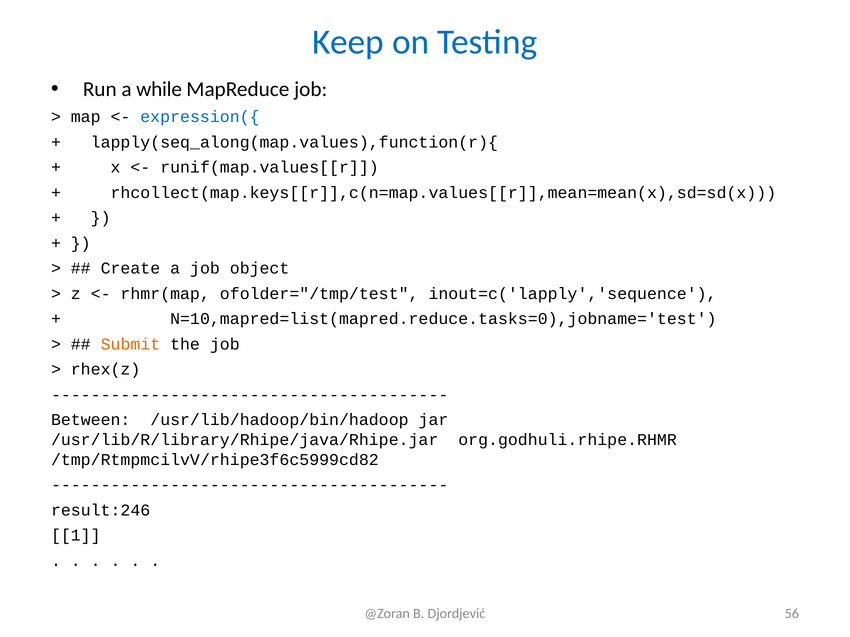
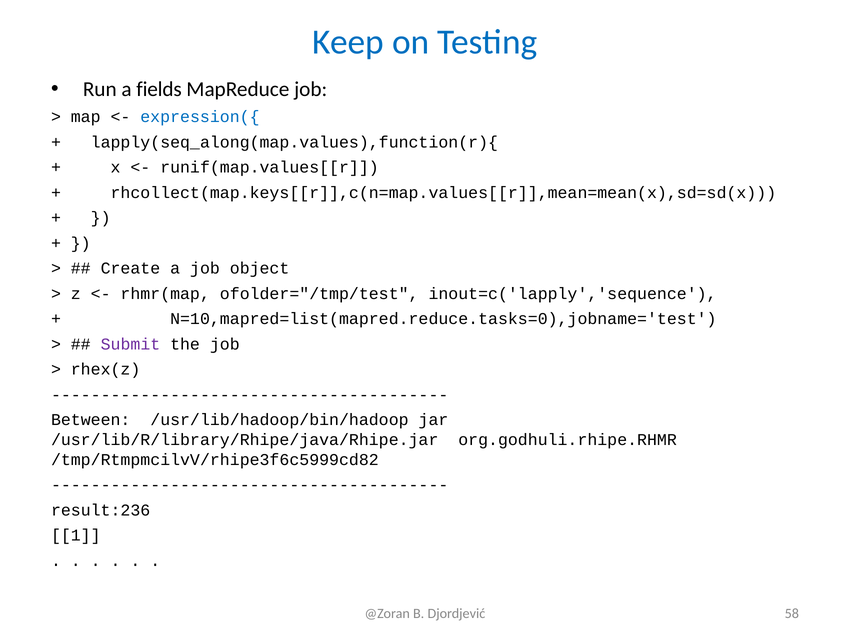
while: while -> fields (159, 89)
Submit colour: orange -> purple (130, 344)
result:246: result:246 -> result:236 (101, 511)
56: 56 -> 58 (792, 614)
